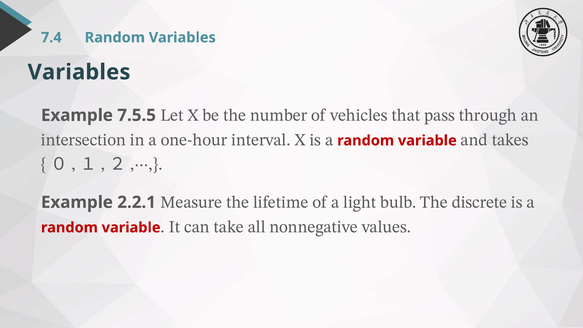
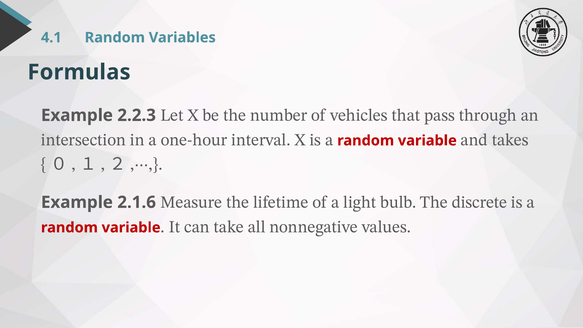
7.4: 7.4 -> 4.1 (51, 38)
Variables: Variables -> Formulas (79, 72)
7.5.5: 7.5.5 -> 2.2.3 (137, 115)
2.2.1: 2.2.1 -> 2.1.6 (137, 202)
